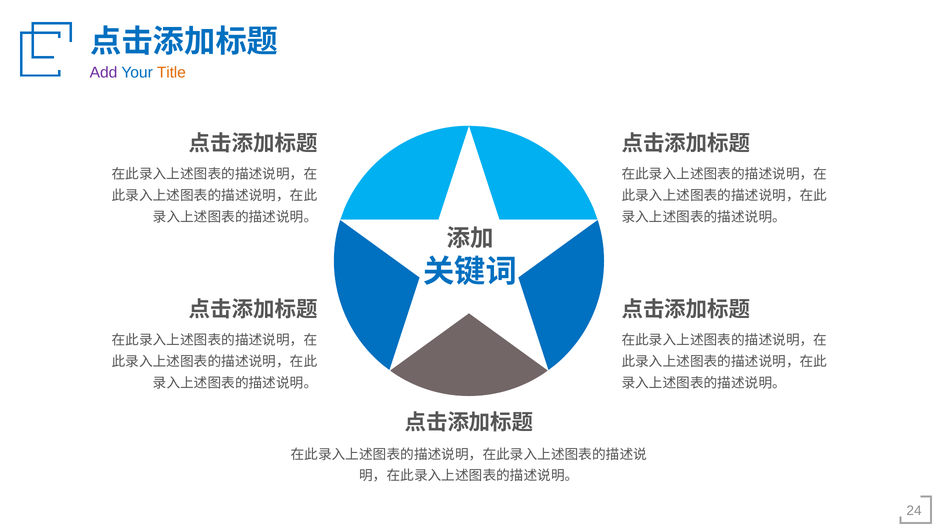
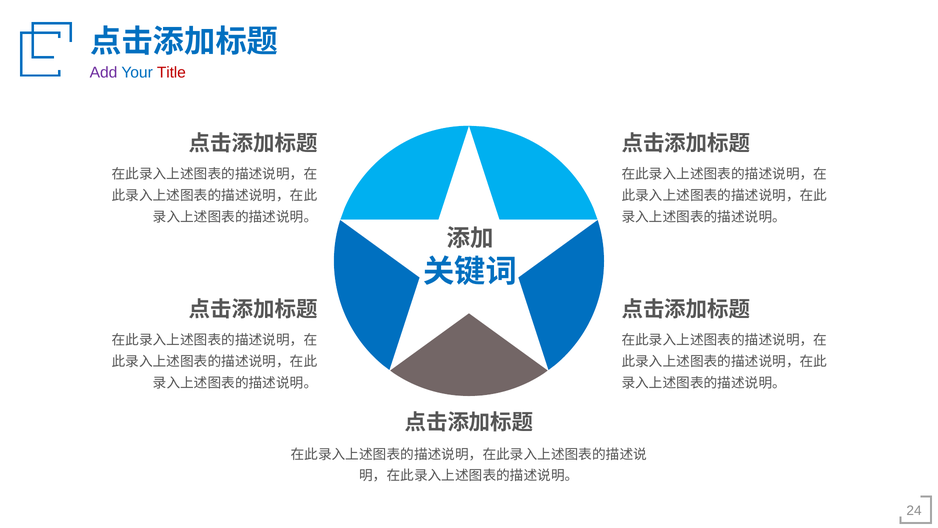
Title colour: orange -> red (171, 72)
